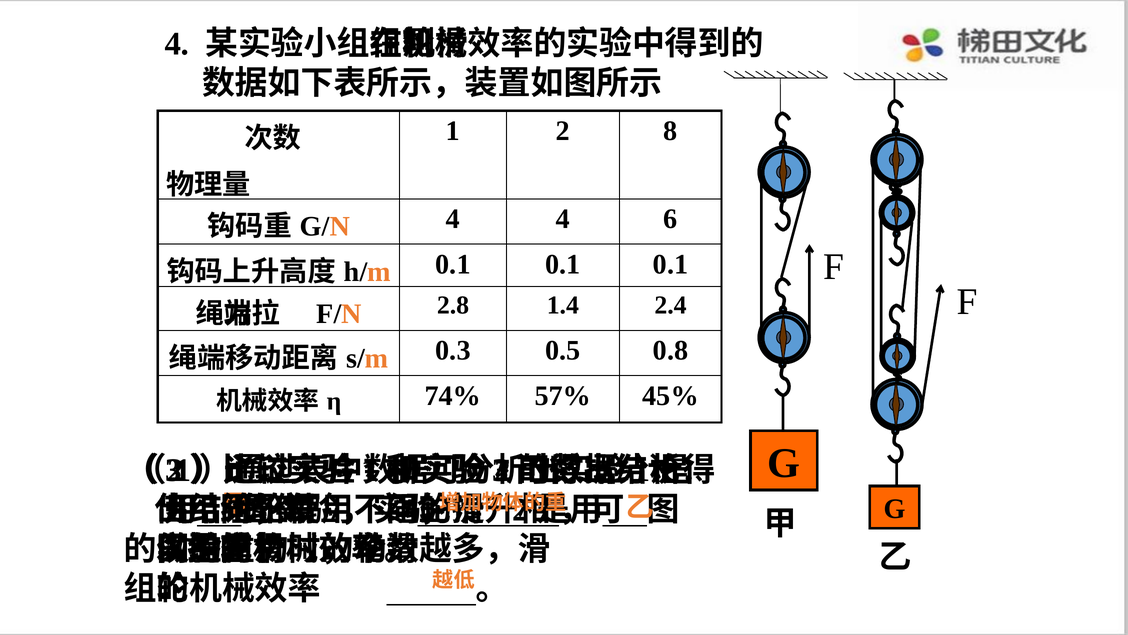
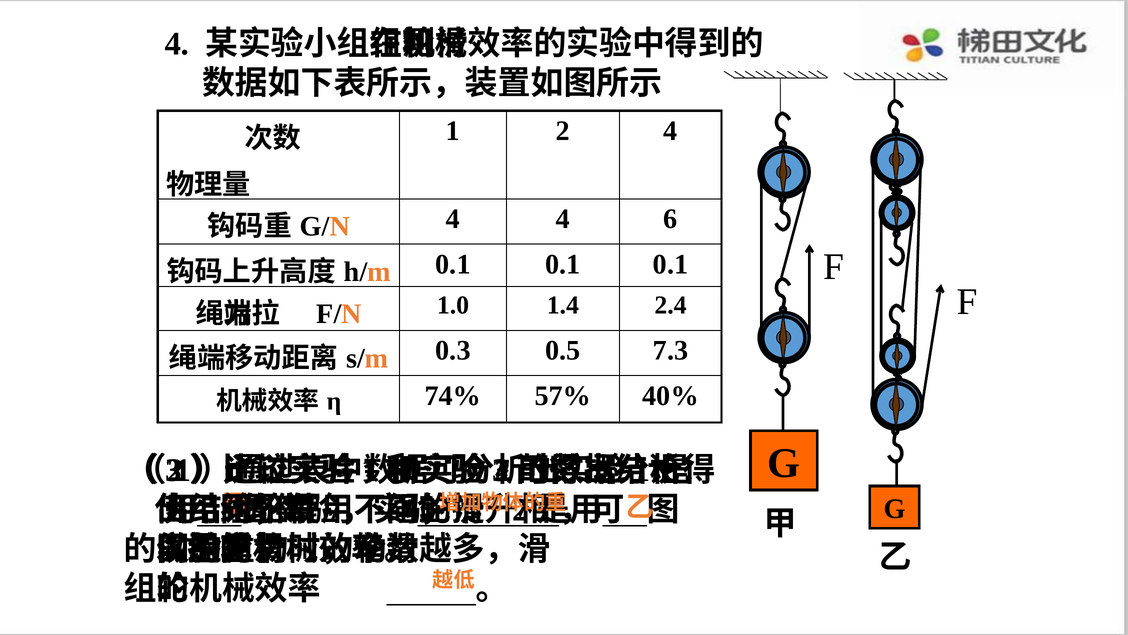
2 8: 8 -> 4 (671, 131)
2.8: 2.8 -> 1.0 (453, 305)
0.8: 0.8 -> 7.3 (671, 350)
45%: 45% -> 40% (671, 395)
